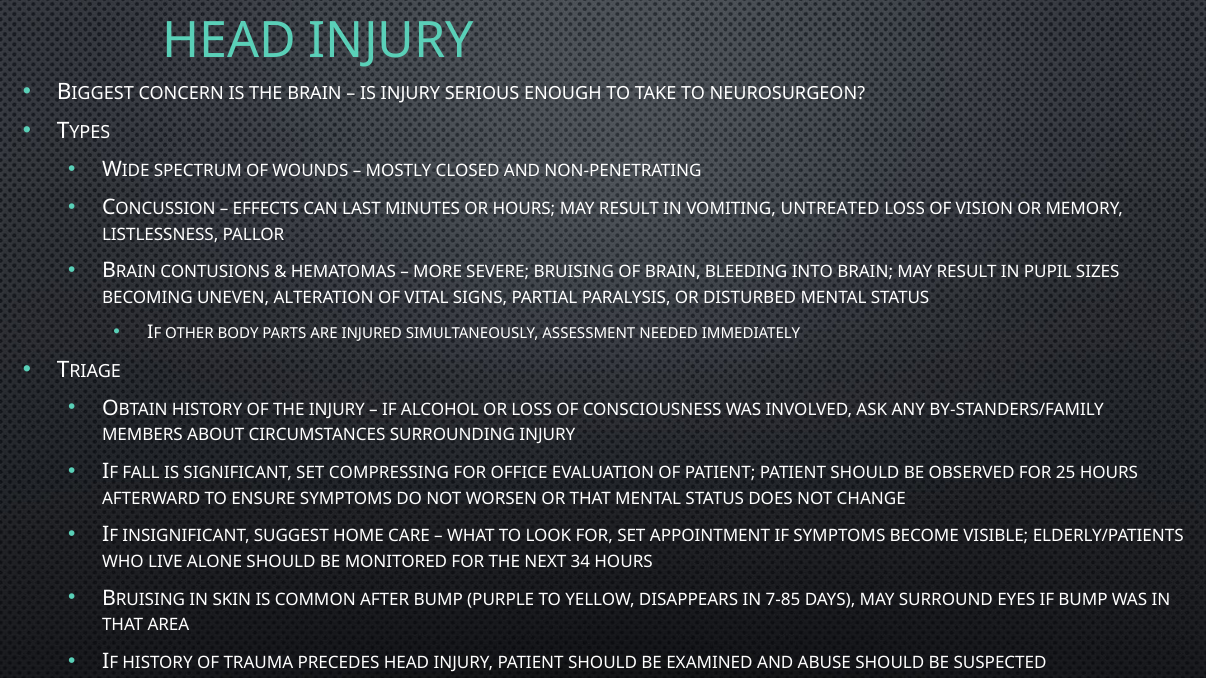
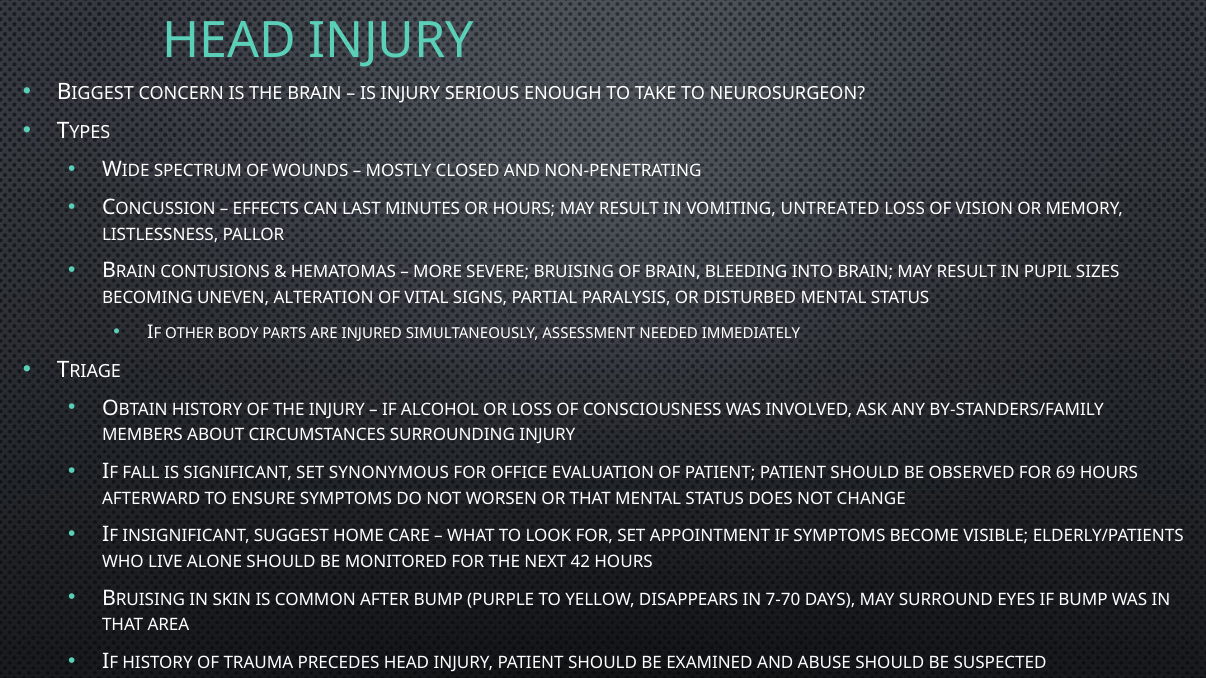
COMPRESSING: COMPRESSING -> SYNONYMOUS (389, 473)
25: 25 -> 69 (1066, 473)
34: 34 -> 42 (580, 562)
7-85: 7-85 -> 7-70 (783, 600)
